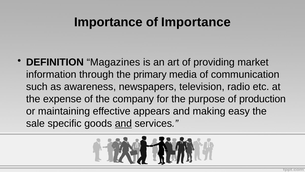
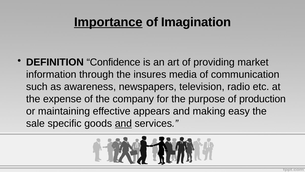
Importance underline: none -> present (108, 22)
of Importance: Importance -> Imagination (196, 22)
Magazines: Magazines -> Confidence (113, 62)
primary: primary -> insures (150, 74)
